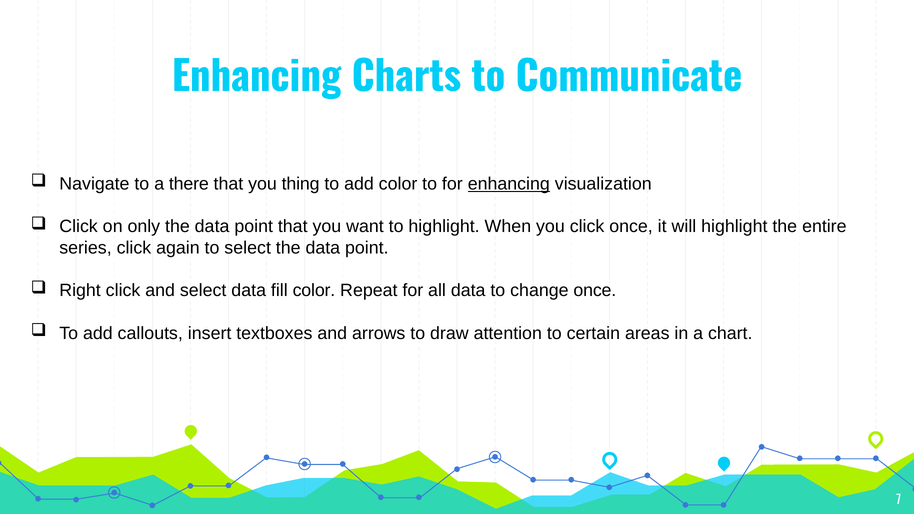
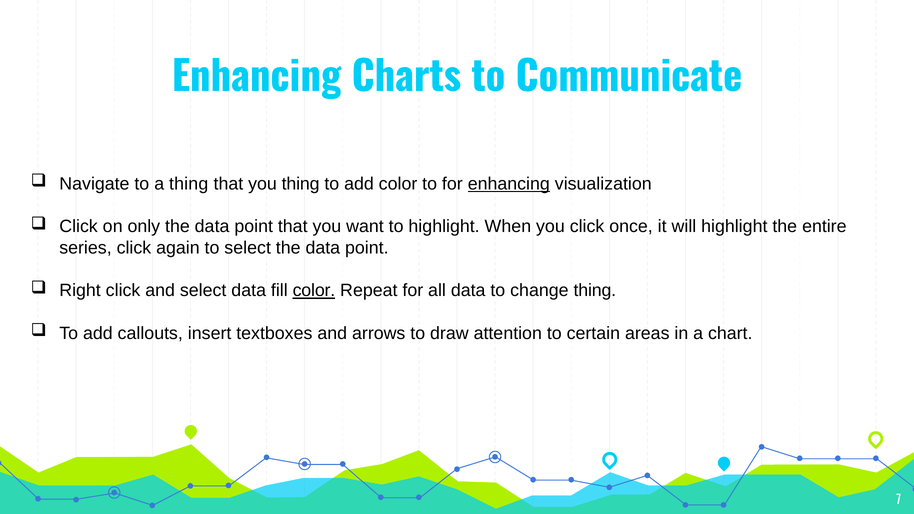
a there: there -> thing (189, 184)
color underline: none -> present (314, 291)
change once: once -> thing (595, 291)
